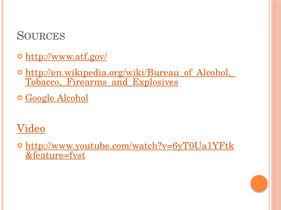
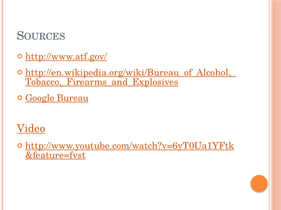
Alcohol: Alcohol -> Bureau (73, 98)
